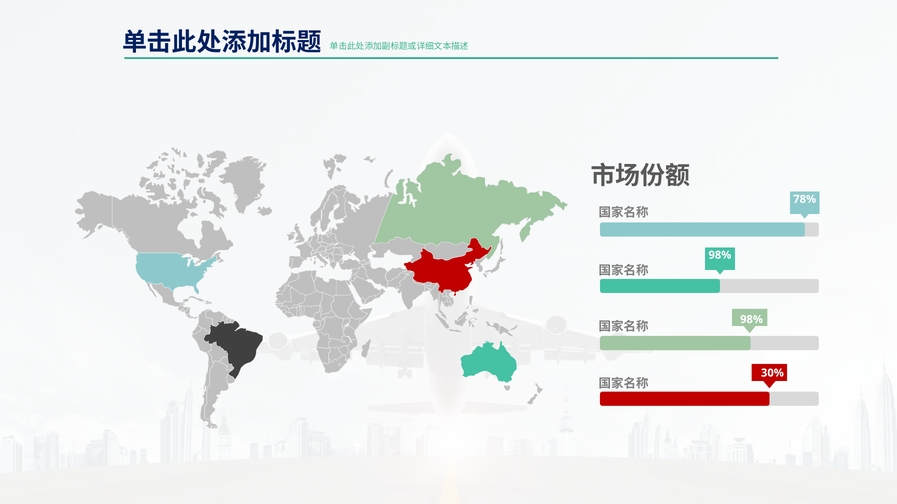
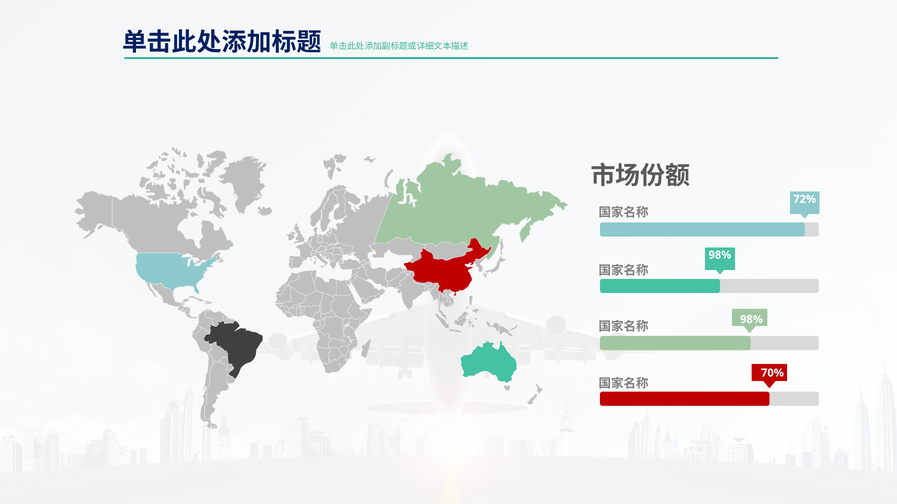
78%: 78% -> 72% (805, 199)
30%: 30% -> 70% (772, 373)
